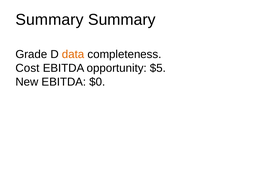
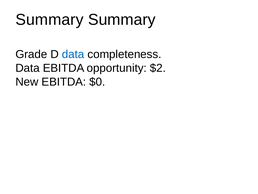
data colour: orange -> blue (73, 54)
Cost: Cost -> Data (28, 68)
$5: $5 -> $2 (158, 68)
